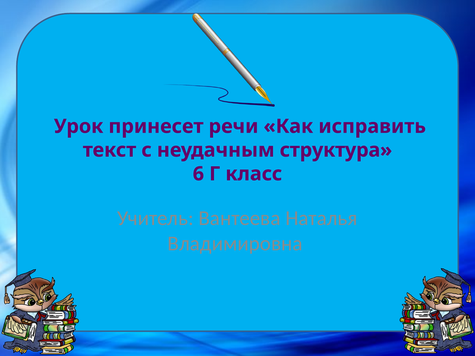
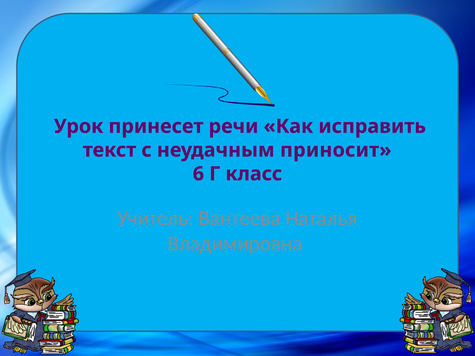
структура: структура -> приносит (336, 150)
